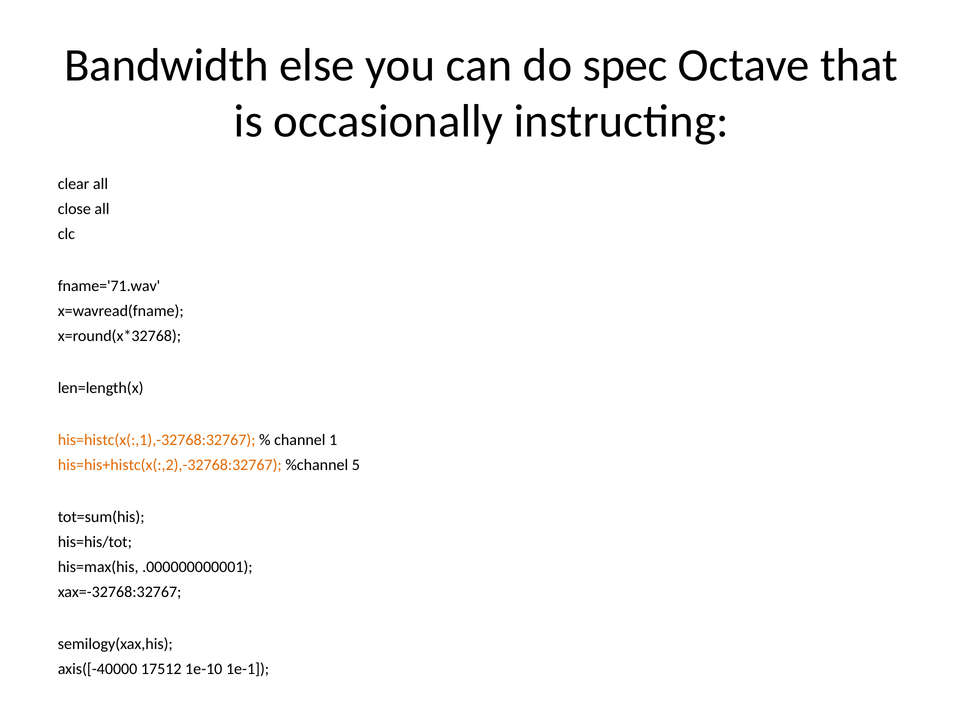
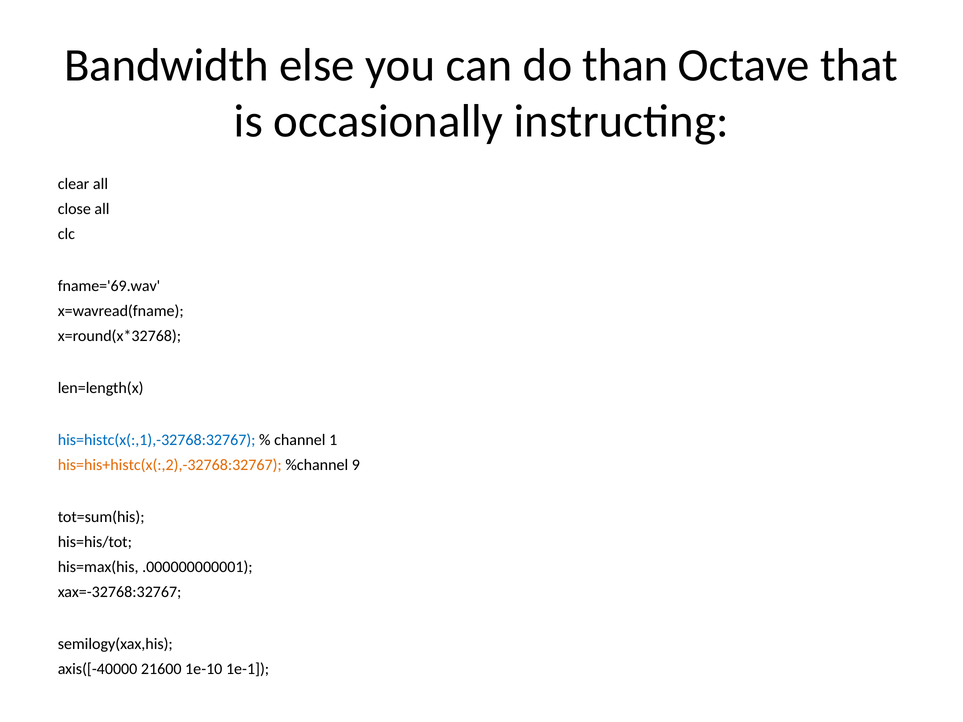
spec: spec -> than (625, 65)
fname='71.wav: fname='71.wav -> fname='69.wav (109, 286)
his=histc(x(:,1),-32768:32767 colour: orange -> blue (157, 440)
5: 5 -> 9 (356, 465)
17512: 17512 -> 21600 (161, 669)
